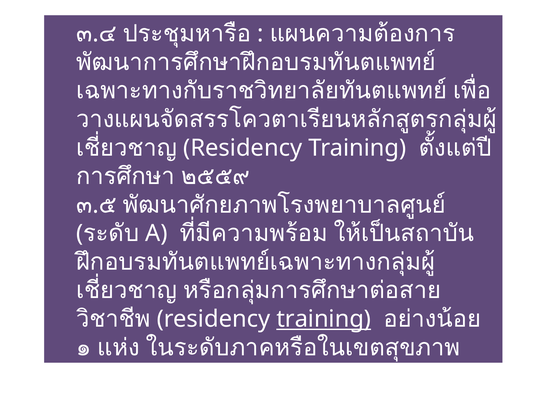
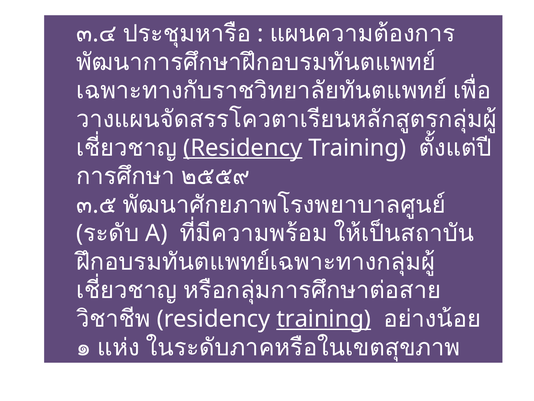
Residency underline: none -> present (243, 148)
